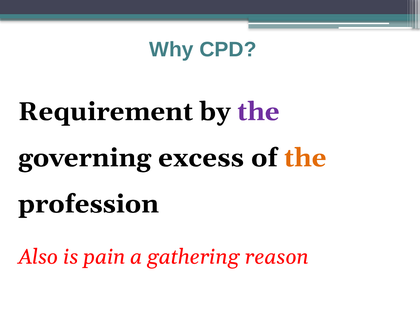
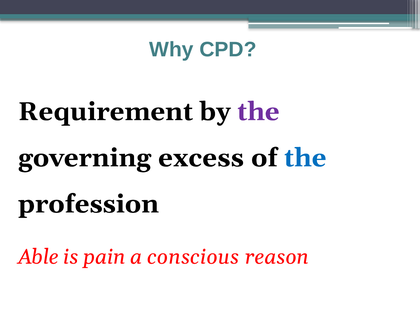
the colour: orange -> blue (305, 158)
Also: Also -> Able (38, 257)
gathering: gathering -> conscious (193, 257)
